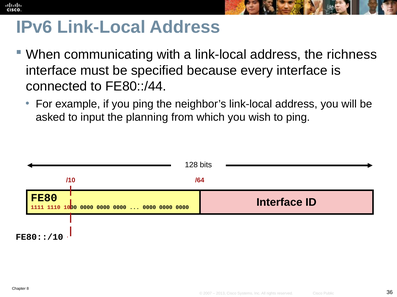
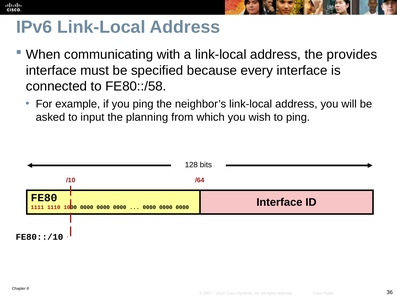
richness: richness -> provides (352, 55)
FE80::/44: FE80::/44 -> FE80::/58 (136, 87)
